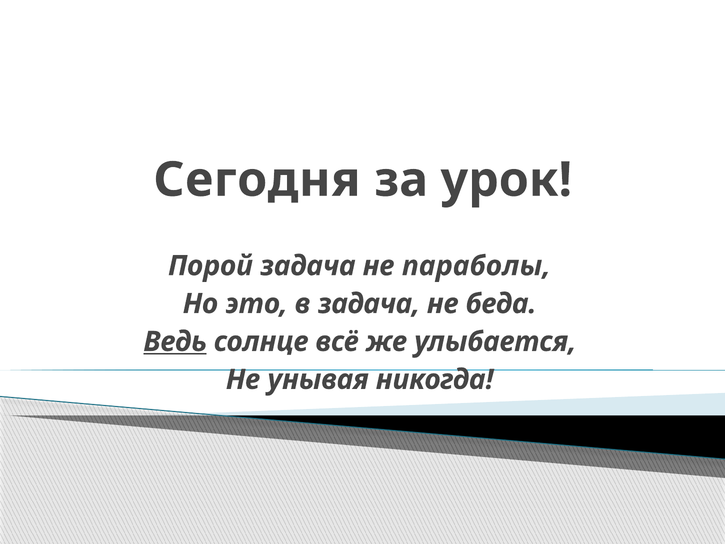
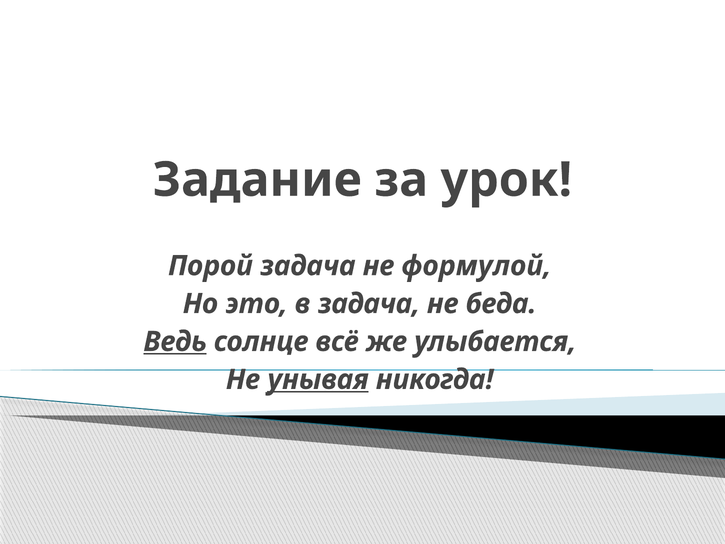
Сегодня: Сегодня -> Задание (257, 180)
параболы: параболы -> формулой (476, 266)
унывая underline: none -> present (318, 379)
